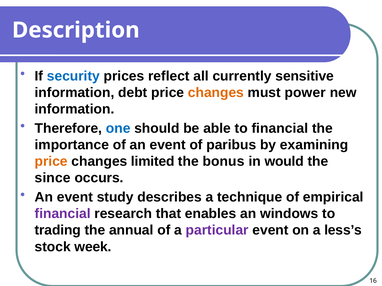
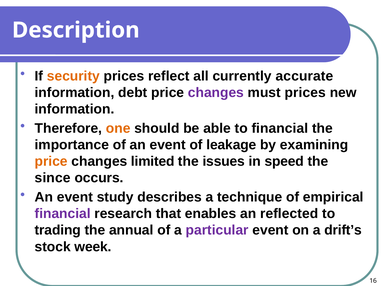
security colour: blue -> orange (73, 76)
sensitive: sensitive -> accurate (304, 76)
changes colour: orange -> purple (216, 93)
must power: power -> prices (305, 93)
one colour: blue -> orange (118, 129)
paribus: paribus -> leakage (231, 145)
bonus: bonus -> issues (224, 162)
would: would -> speed (284, 162)
windows: windows -> reflected (289, 214)
less’s: less’s -> drift’s (343, 231)
